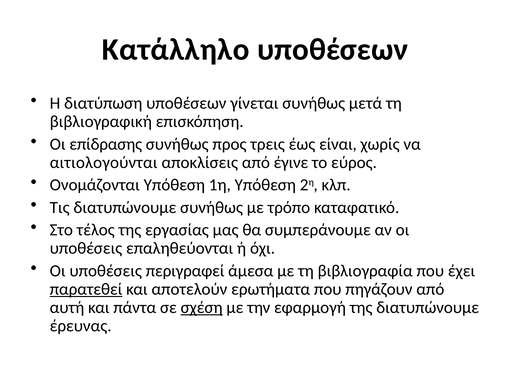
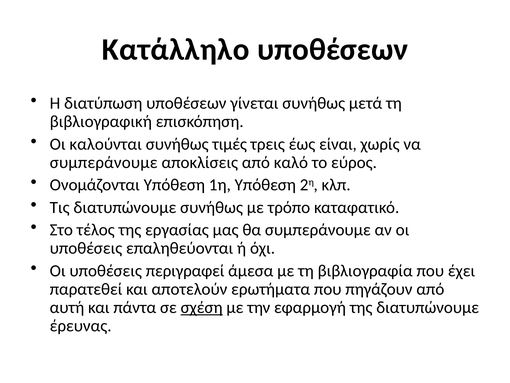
επίδρασης: επίδρασης -> καλούνται (106, 144)
προς: προς -> τιμές (230, 144)
αιτιολογούνται: αιτιολογούνται -> συμπεράνουμε (104, 162)
έγινε: έγινε -> καλό (291, 162)
παρατεθεί underline: present -> none (86, 289)
